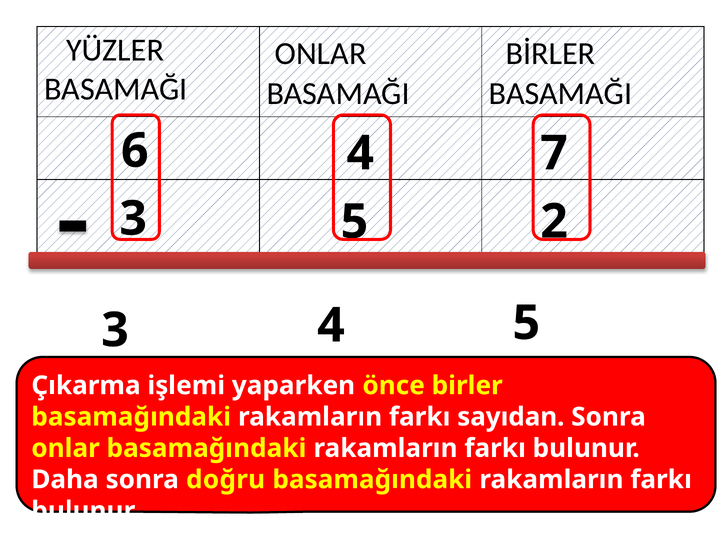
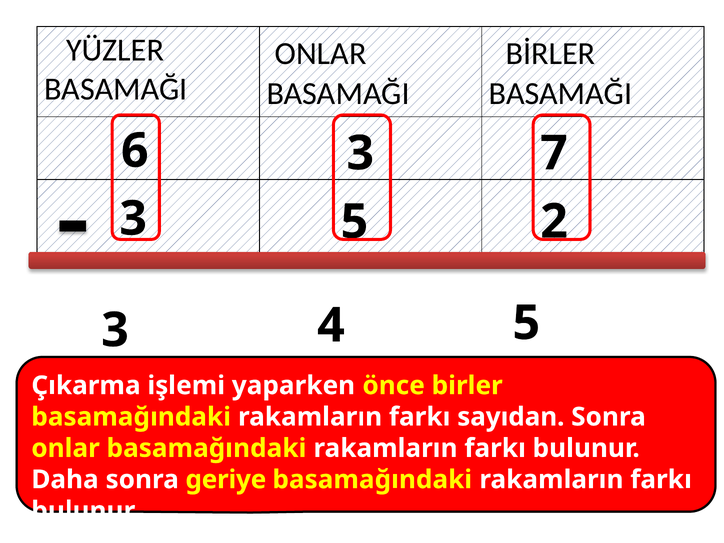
6 4: 4 -> 3 (360, 153)
doğru: doğru -> geriye (226, 480)
